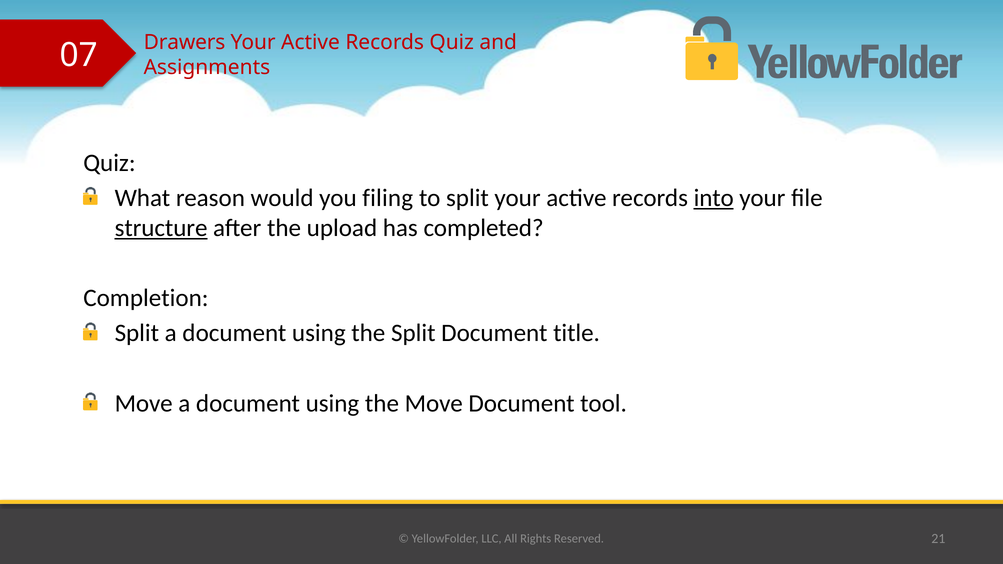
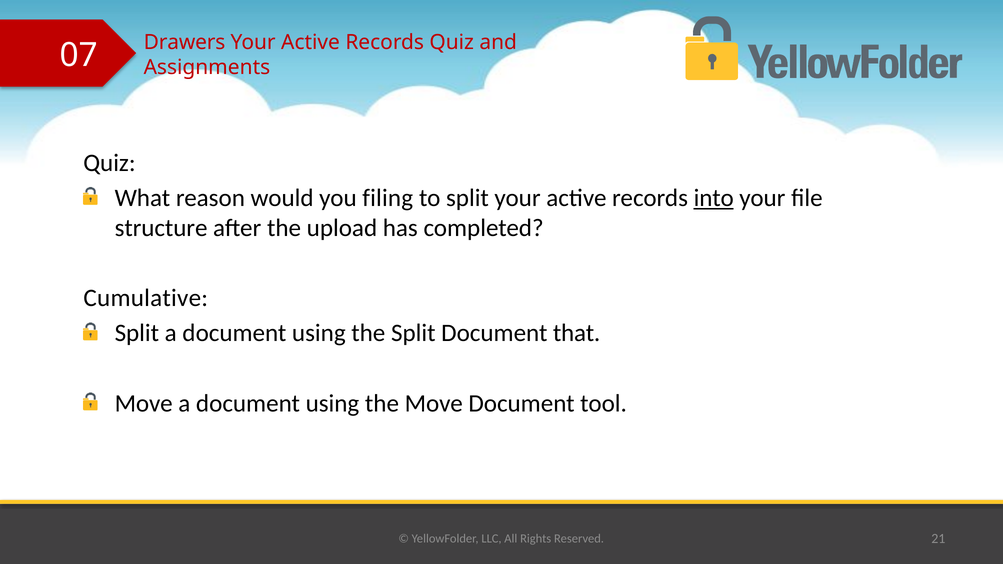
structure underline: present -> none (161, 228)
Completion: Completion -> Cumulative (146, 298)
title: title -> that (577, 333)
